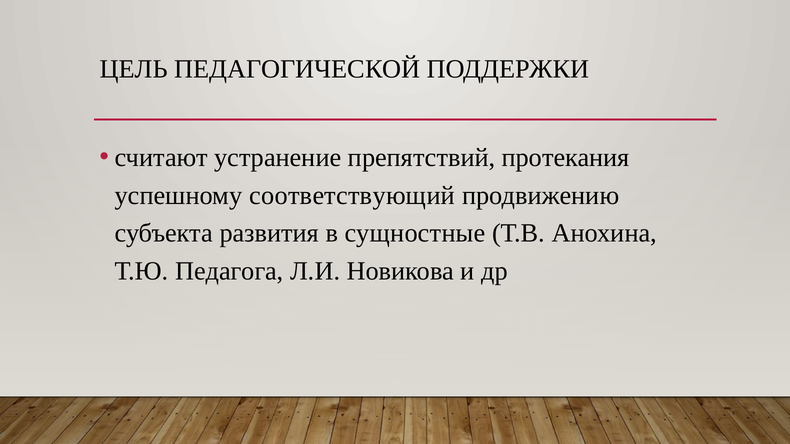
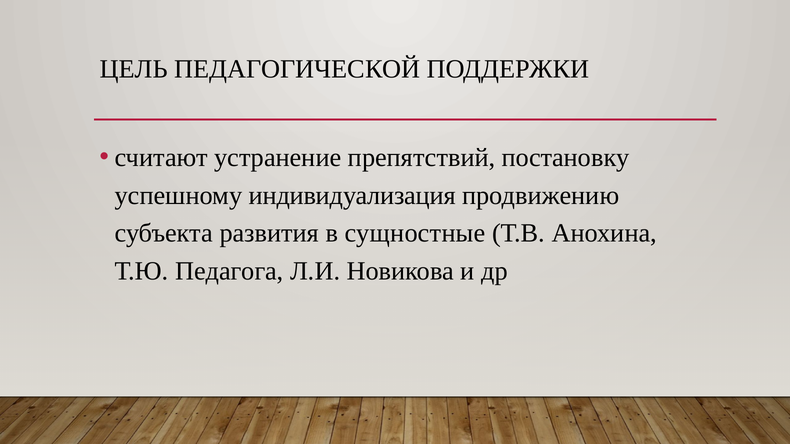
протекания: протекания -> постановку (566, 158)
соответствующий: соответствующий -> индивидуализация (352, 196)
